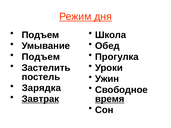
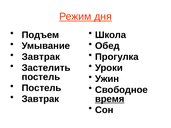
Подъем: Подъем -> Завтрак (41, 57)
Зарядка: Зарядка -> Постель (41, 88)
Завтрак underline: present -> none (40, 99)
